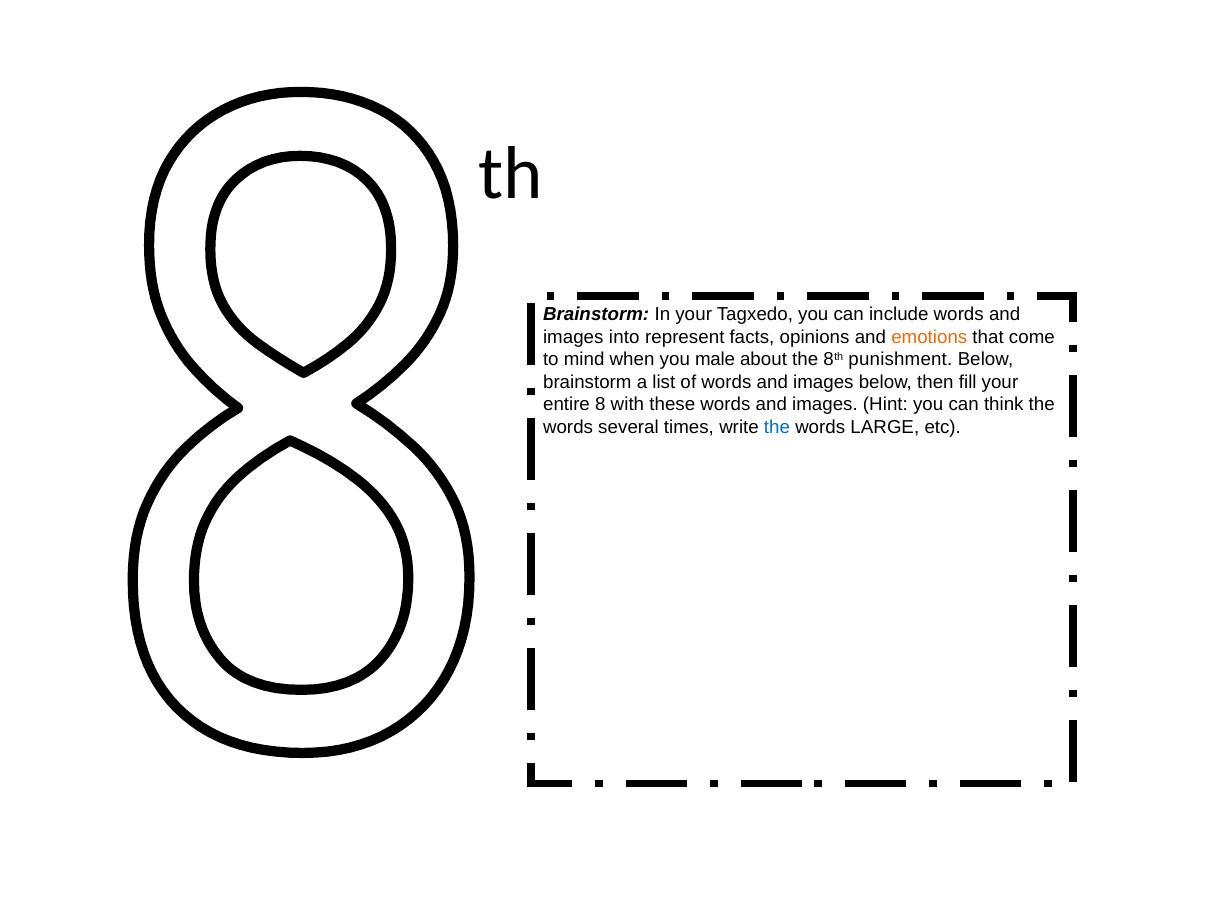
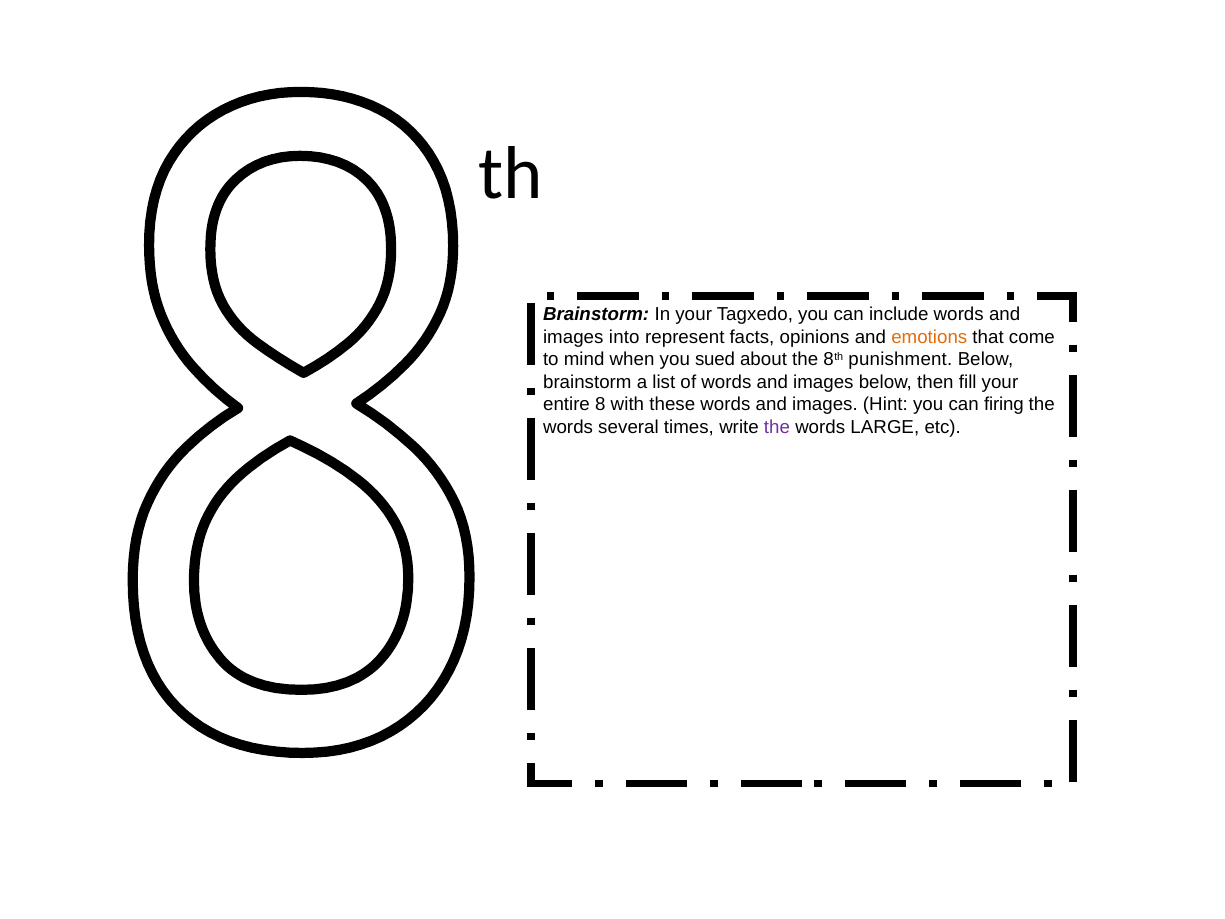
male: male -> sued (715, 360)
think: think -> firing (1004, 405)
the colour: blue -> purple (777, 427)
